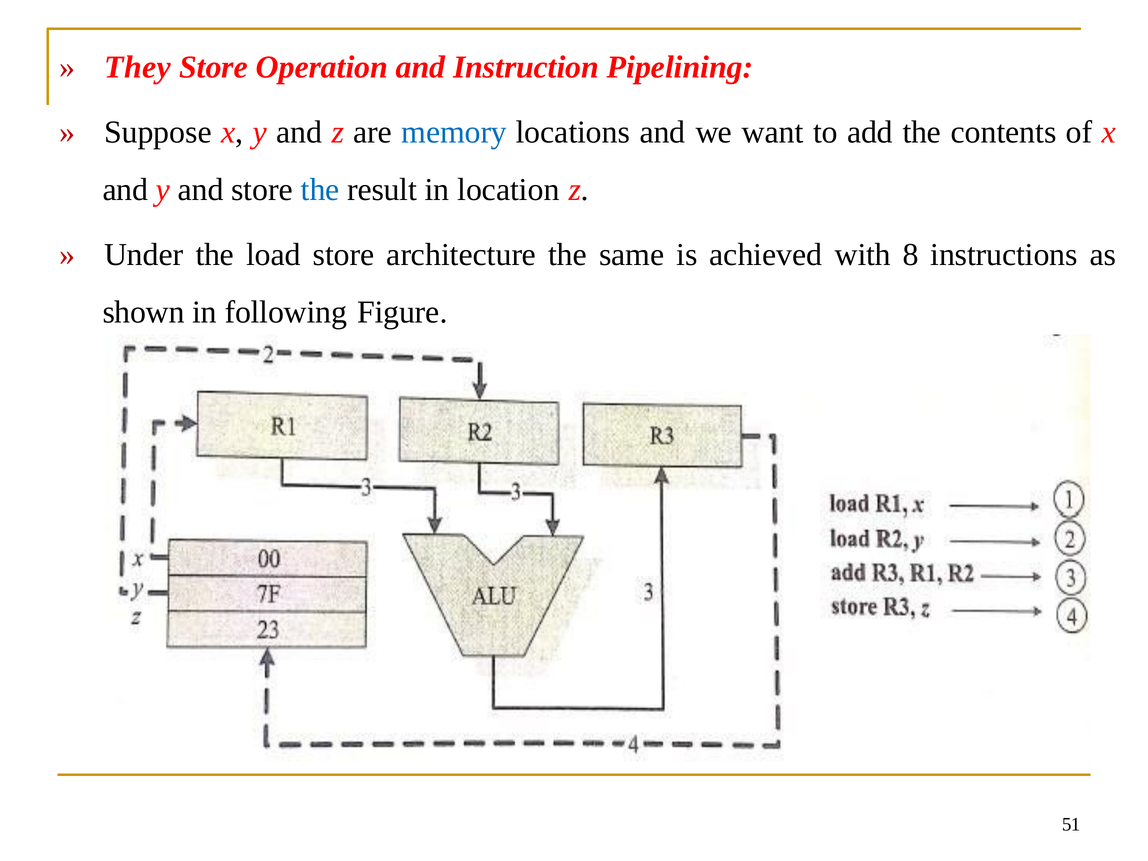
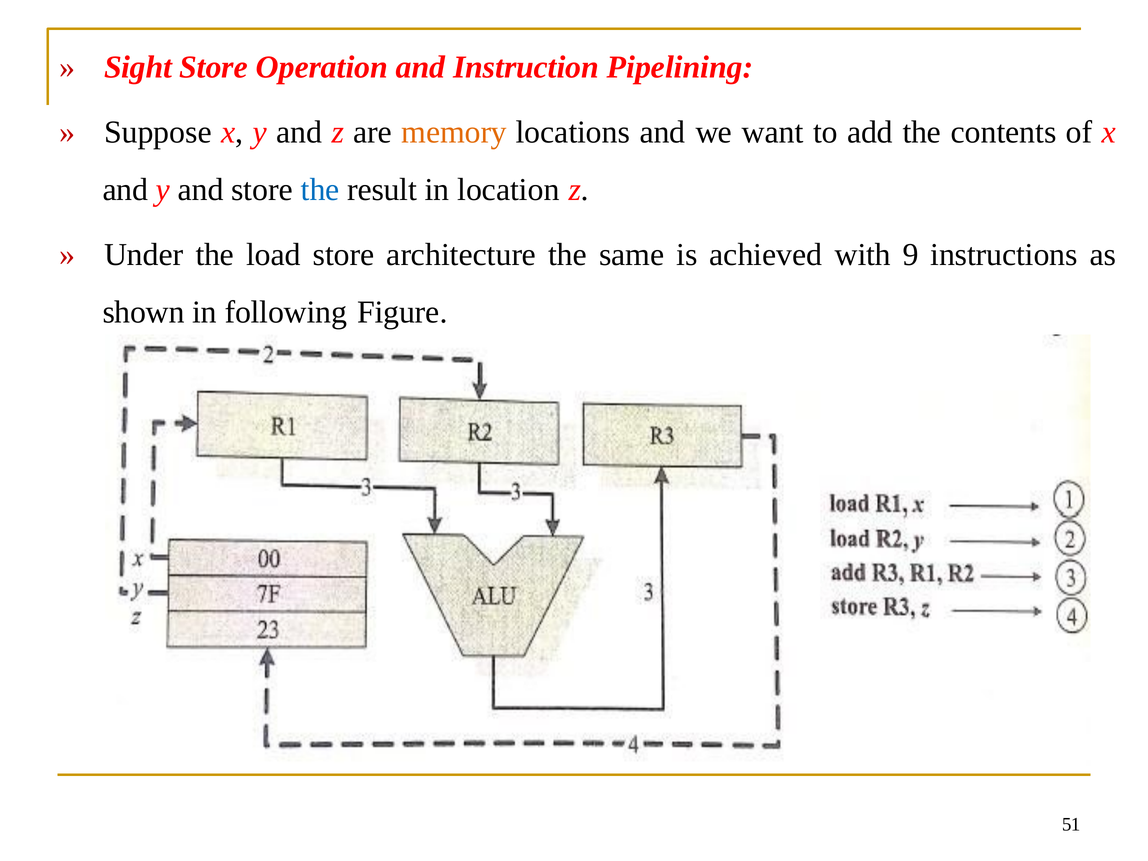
They: They -> Sight (138, 67)
memory colour: blue -> orange (454, 132)
8: 8 -> 9 (911, 255)
